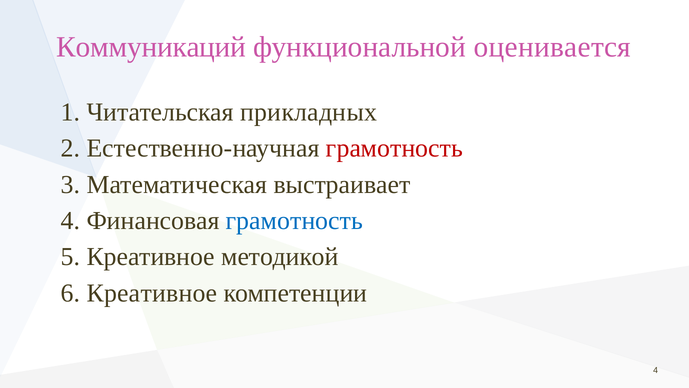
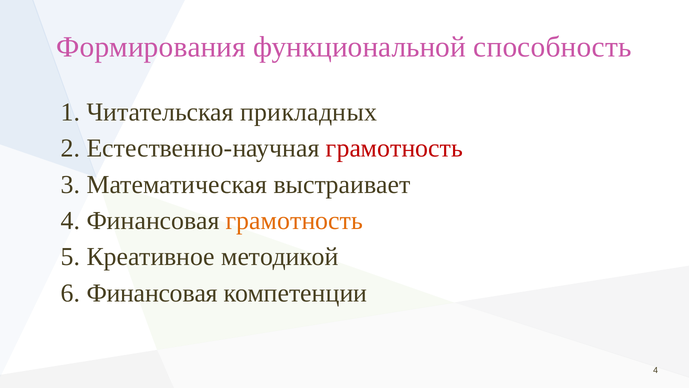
Коммуникаций: Коммуникаций -> Формирования (151, 47)
оценивается: оценивается -> способность (552, 47)
грамотность colour: blue -> orange (294, 220)
6 Креативное: Креативное -> Финансовая (152, 293)
